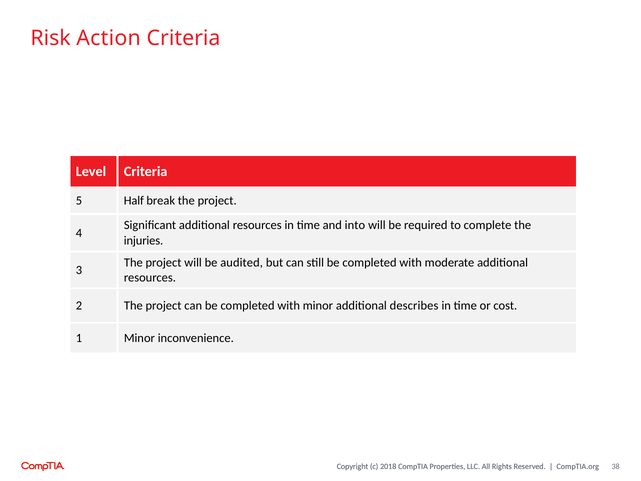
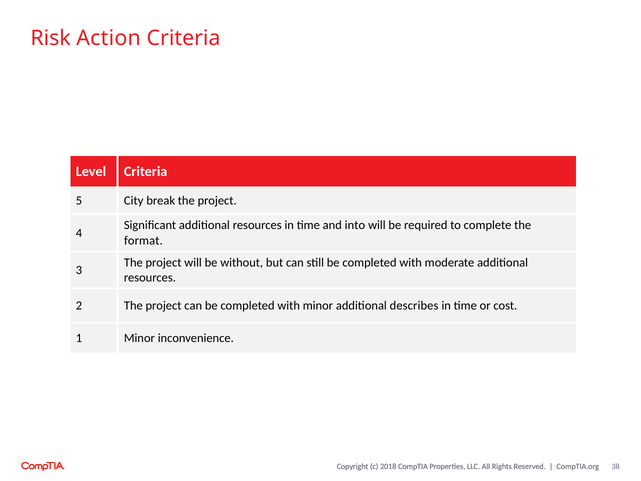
Half: Half -> City (134, 201)
injuries: injuries -> format (143, 240)
audited: audited -> without (242, 262)
